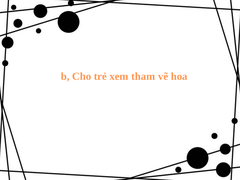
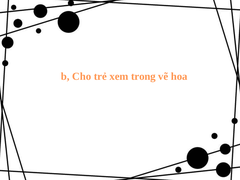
tham: tham -> trong (143, 76)
